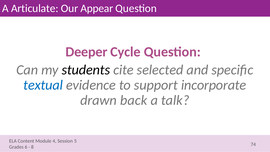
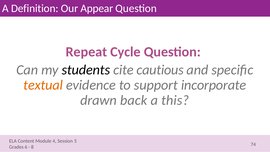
Articulate: Articulate -> Definition (35, 8)
Deeper: Deeper -> Repeat (86, 52)
selected: selected -> cautious (160, 70)
textual colour: blue -> orange (43, 85)
talk: talk -> this (175, 100)
